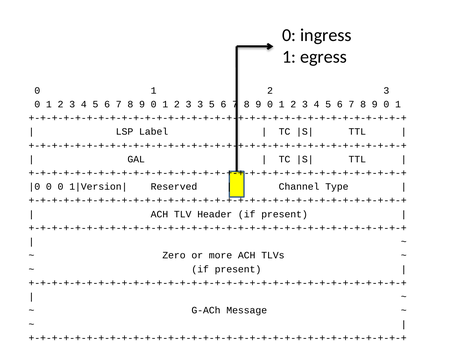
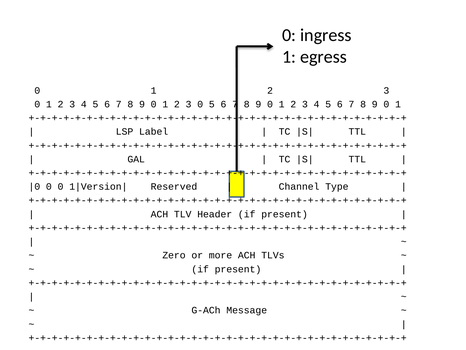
3: 3 -> 0 (200, 104)
